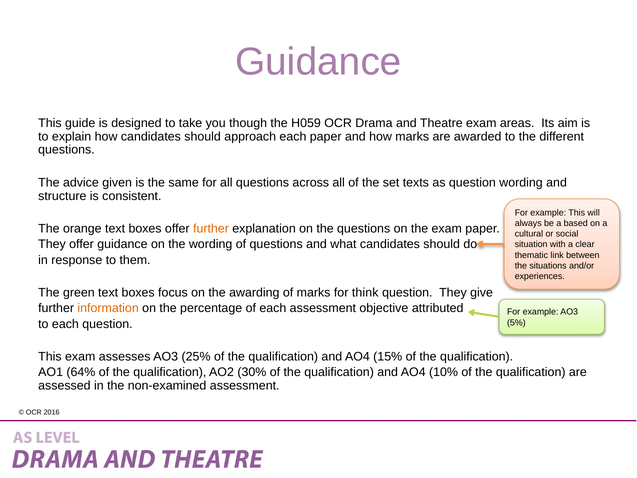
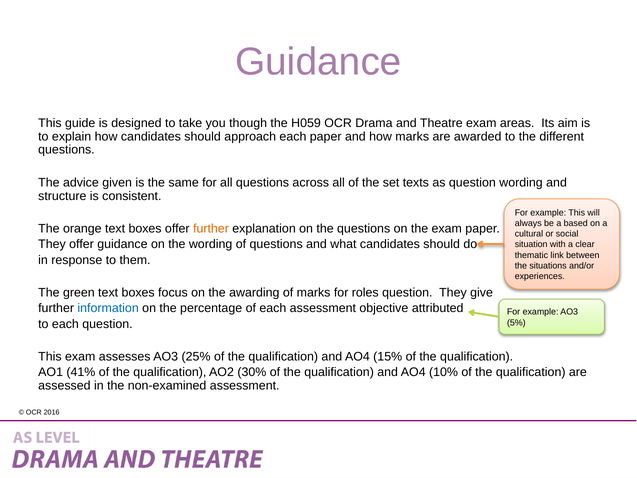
think: think -> roles (365, 293)
information colour: orange -> blue (108, 308)
64%: 64% -> 41% (81, 372)
